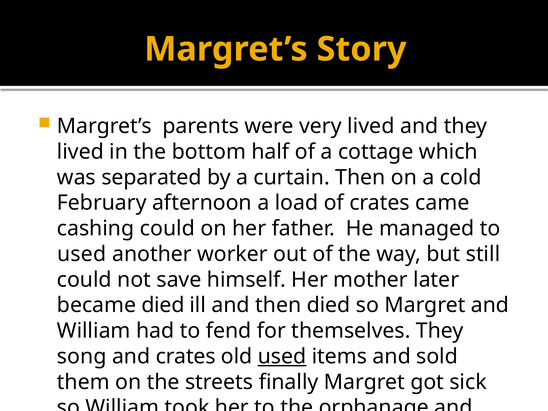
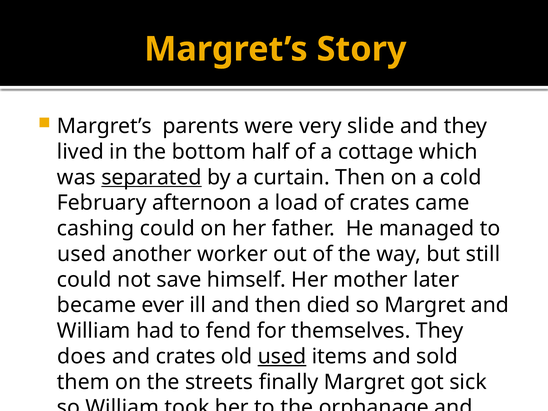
very lived: lived -> slide (371, 126)
separated underline: none -> present (151, 177)
became died: died -> ever (163, 305)
song: song -> does (82, 356)
